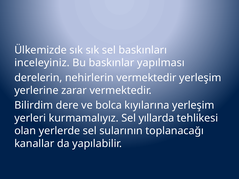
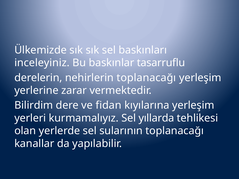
yapılması: yapılması -> tasarruflu (161, 63)
nehirlerin vermektedir: vermektedir -> toplanacağı (146, 78)
bolca: bolca -> fidan (109, 105)
